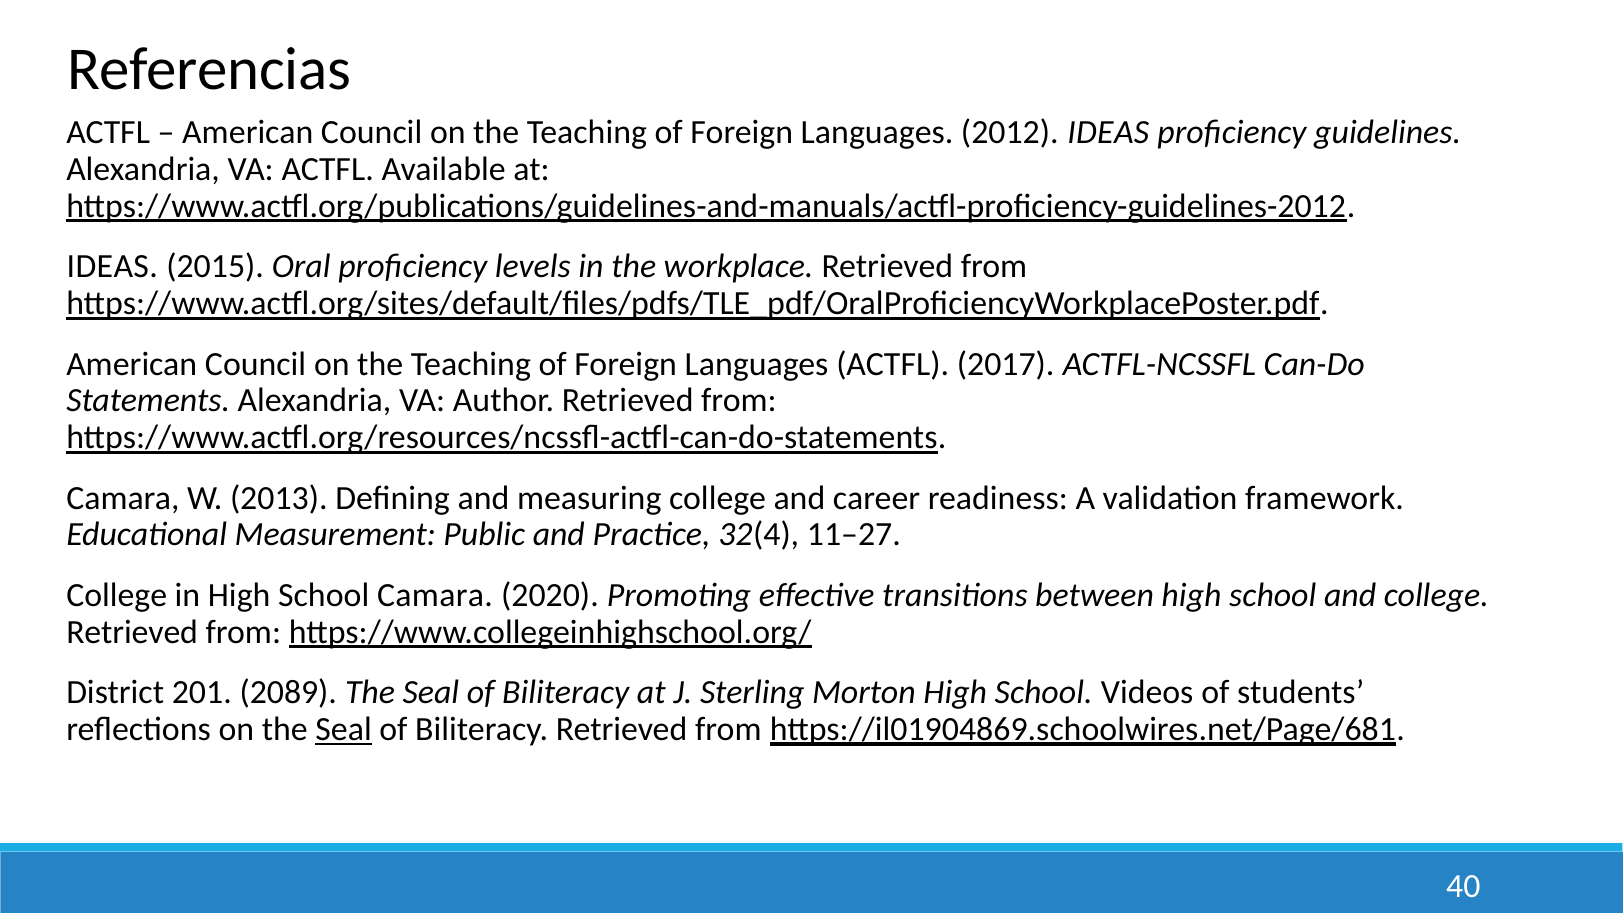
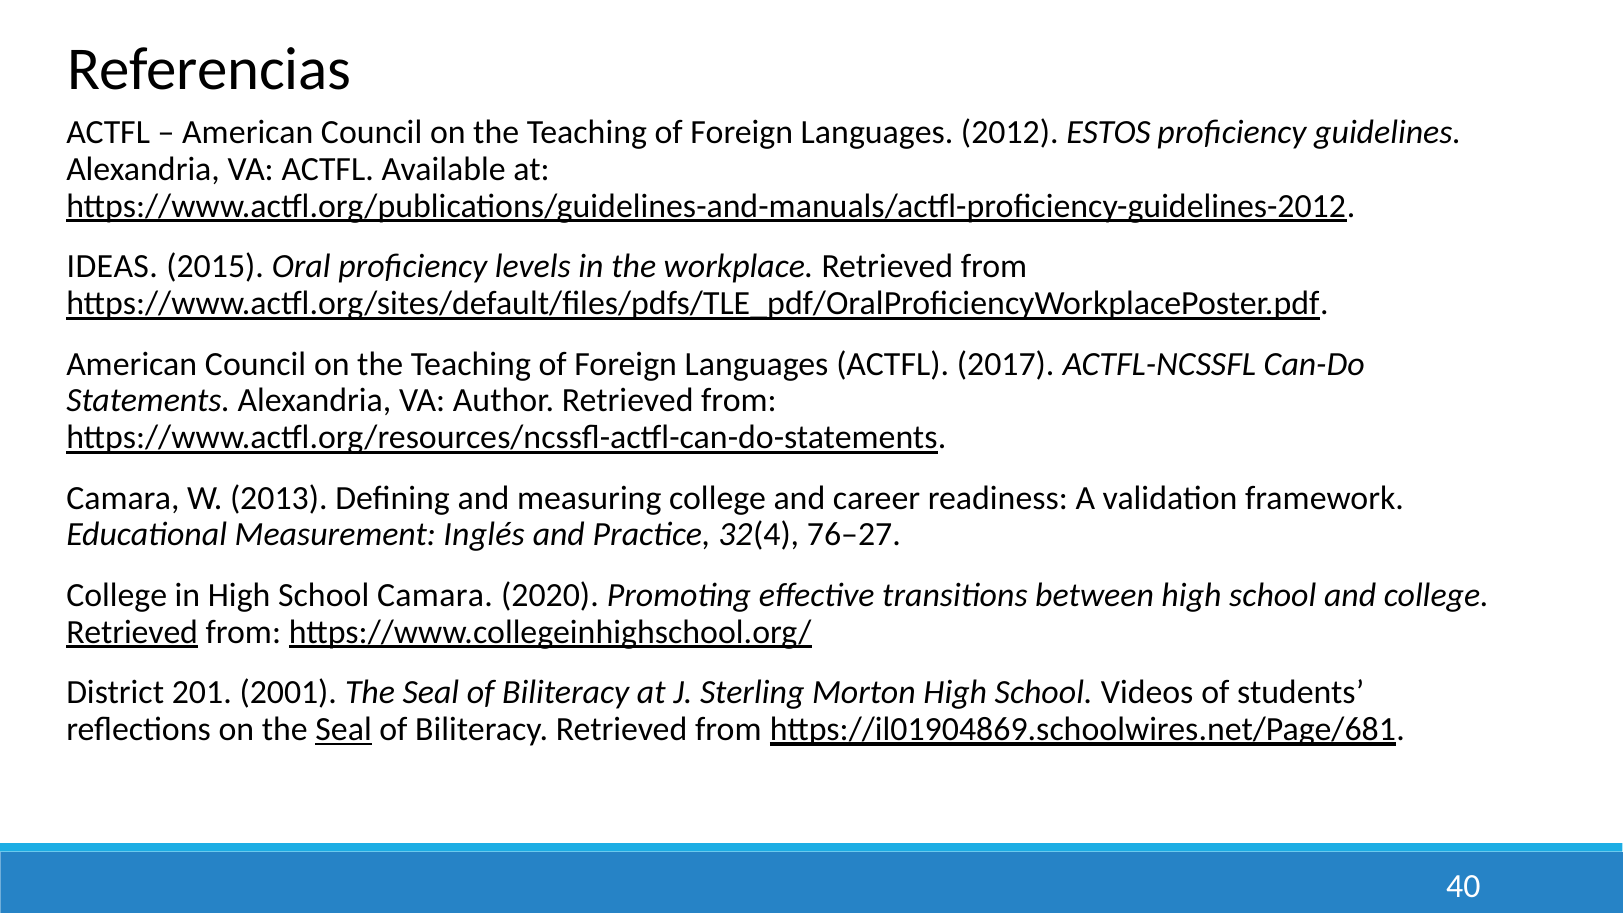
2012 IDEAS: IDEAS -> ESTOS (1109, 133)
Public: Public -> Inglés (484, 535)
11–27: 11–27 -> 76–27 (854, 535)
Retrieved underline: none -> present (132, 632)
2089: 2089 -> 2001 (288, 692)
